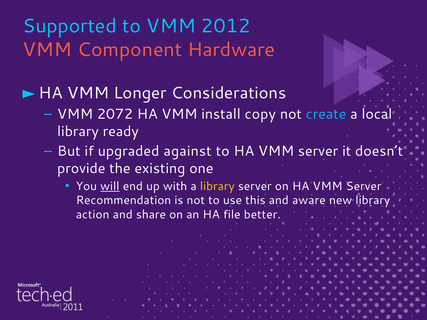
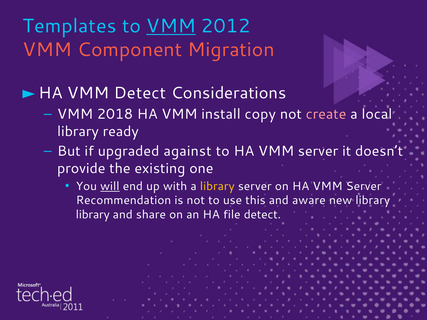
Supported: Supported -> Templates (69, 26)
VMM underline: none -> present (171, 26)
Hardware: Hardware -> Migration (231, 50)
VMM Longer: Longer -> Detect (140, 93)
2072: 2072 -> 2018 (115, 114)
create colour: light blue -> pink (326, 114)
action: action -> library (93, 215)
file better: better -> detect (262, 215)
